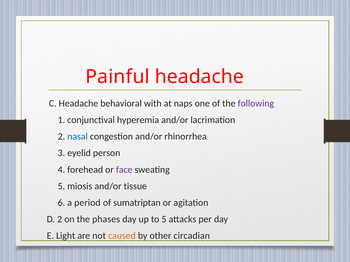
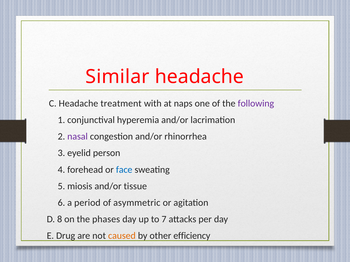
Painful: Painful -> Similar (117, 77)
behavioral: behavioral -> treatment (121, 104)
nasal colour: blue -> purple (78, 137)
face colour: purple -> blue (124, 170)
sumatriptan: sumatriptan -> asymmetric (137, 203)
D 2: 2 -> 8 (60, 220)
to 5: 5 -> 7 (164, 220)
Light: Light -> Drug (66, 236)
circadian: circadian -> efficiency (192, 236)
